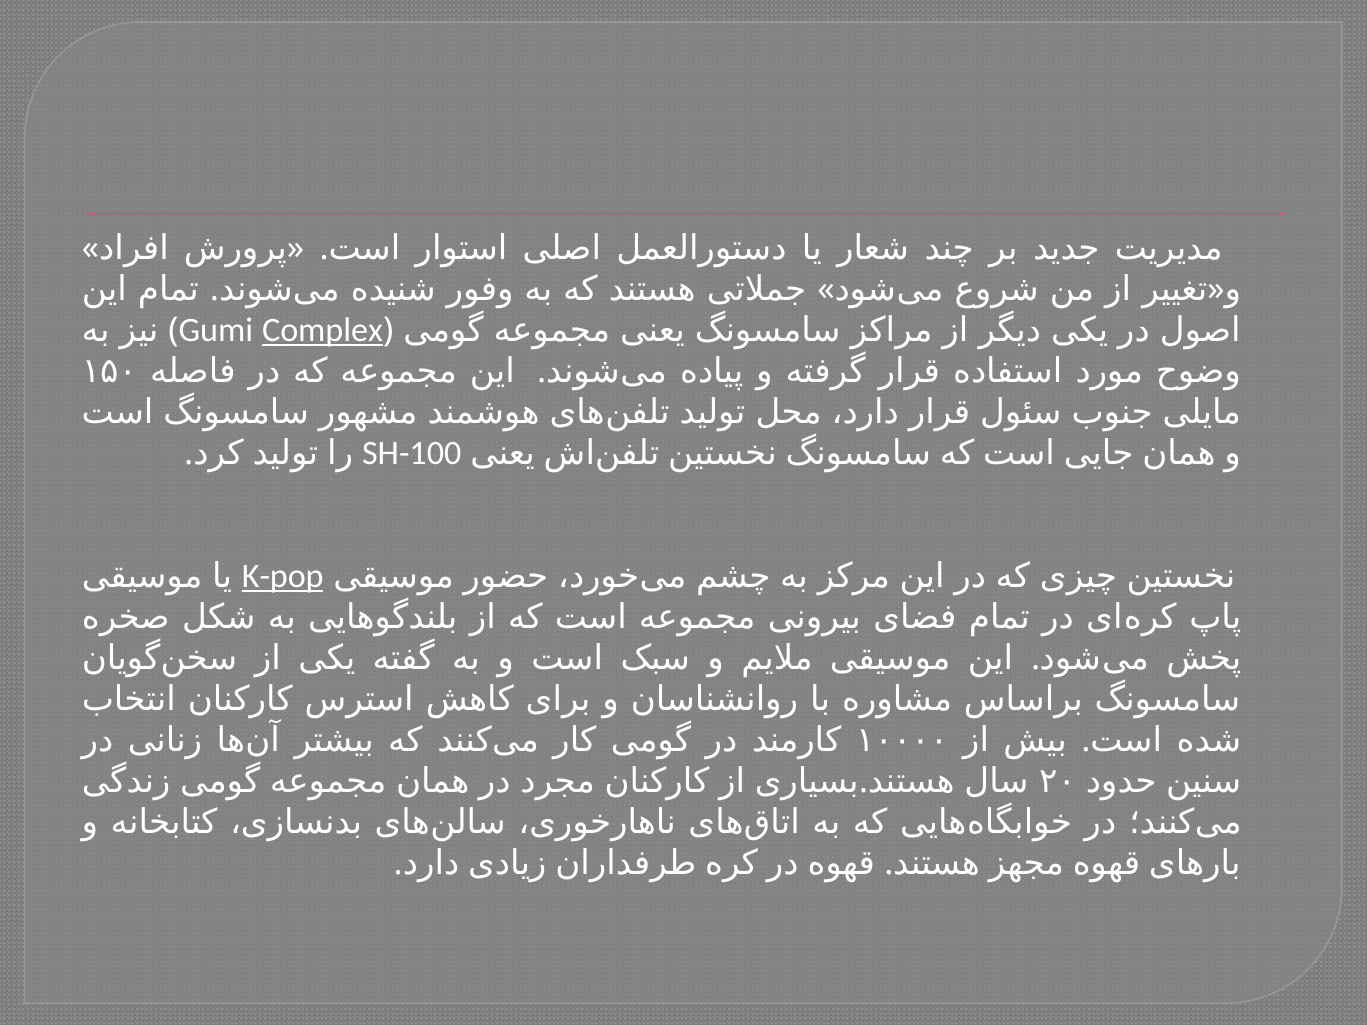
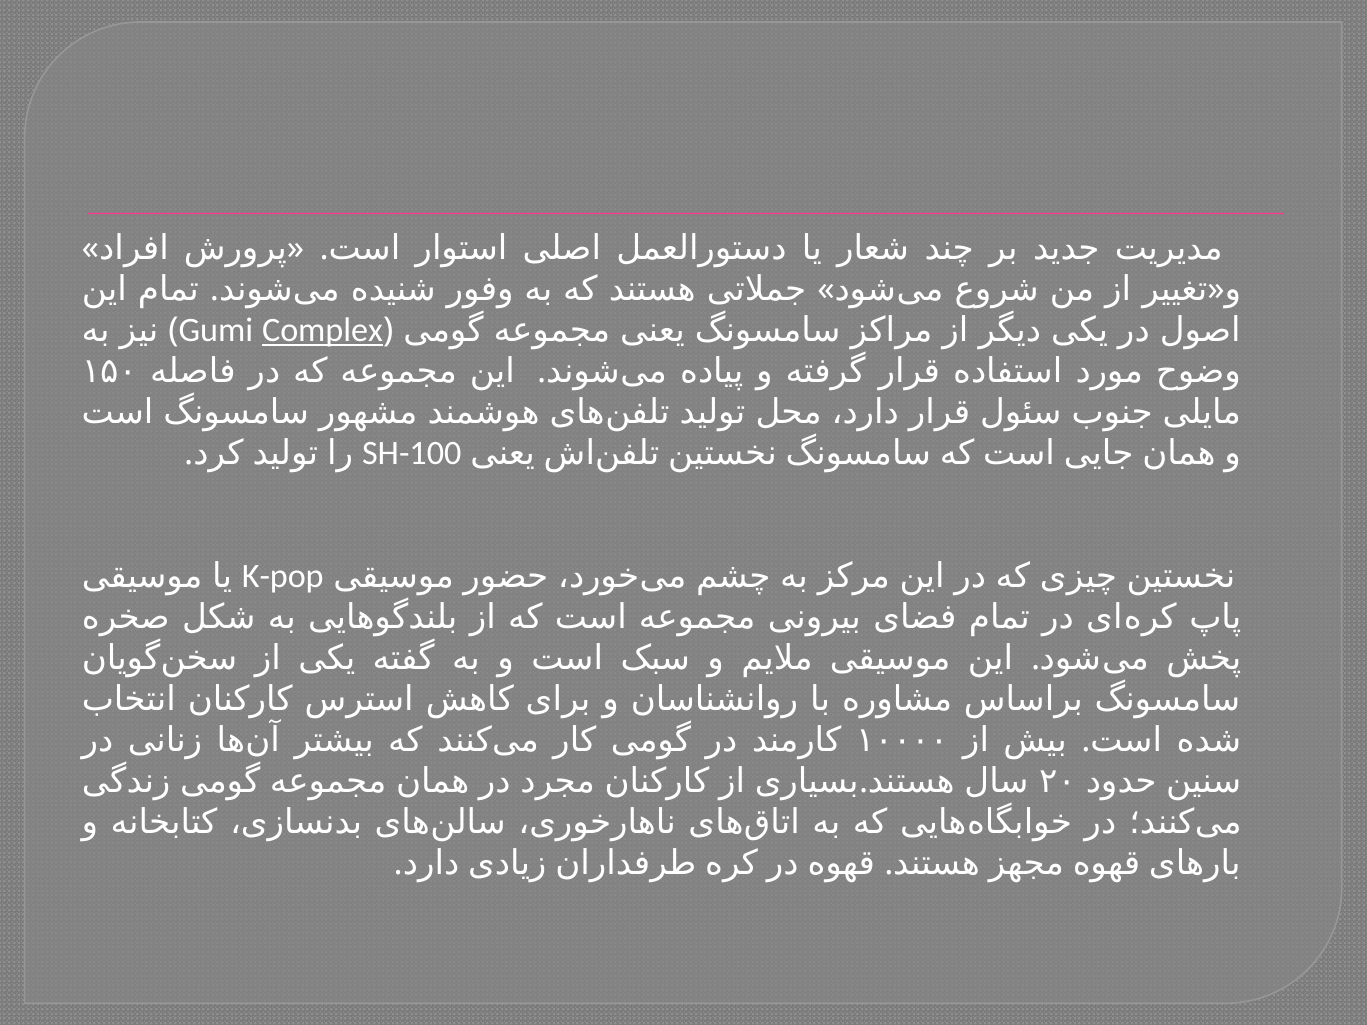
K-pop underline: present -> none (283, 577)
